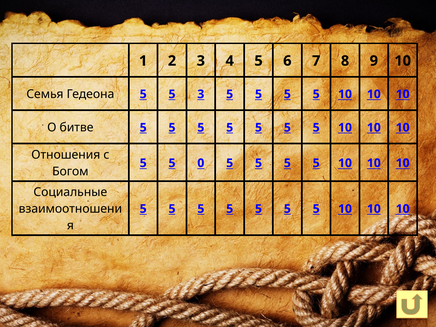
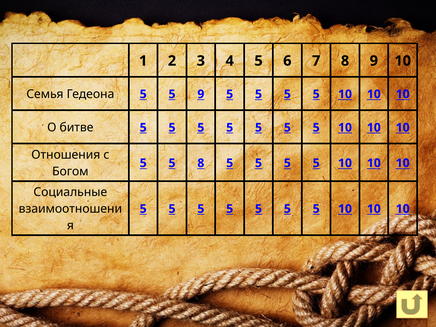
5 3: 3 -> 9 (201, 94)
5 0: 0 -> 8 (201, 163)
